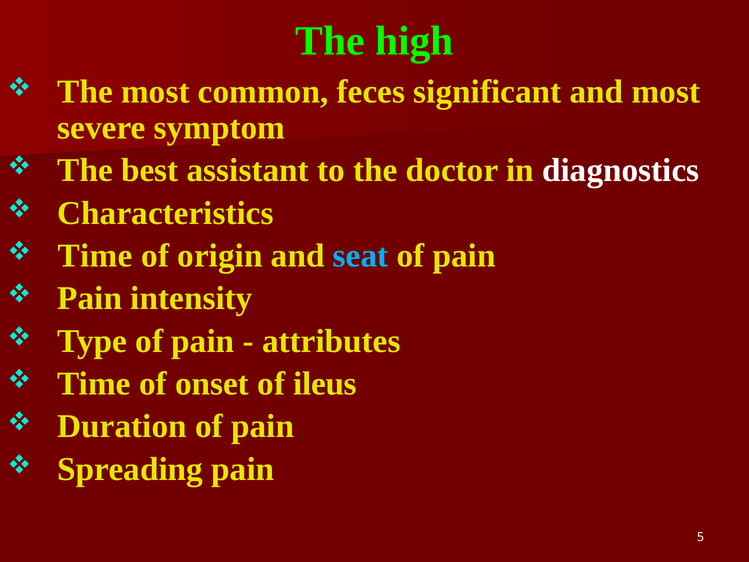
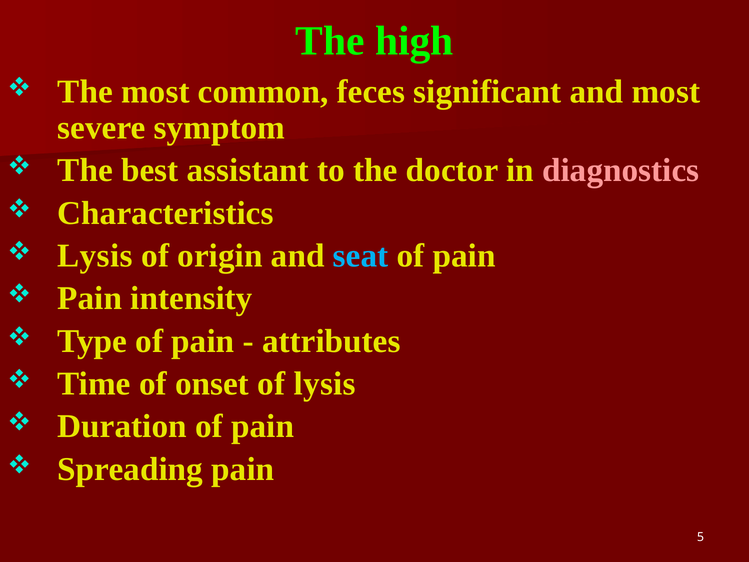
diagnostics colour: white -> pink (621, 170)
Time: Time -> Lysis (95, 256)
of ileus: ileus -> lysis (325, 384)
